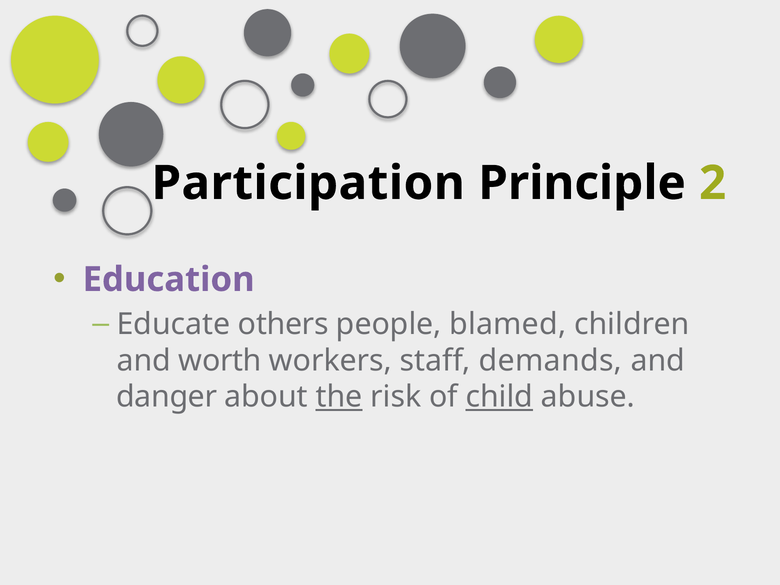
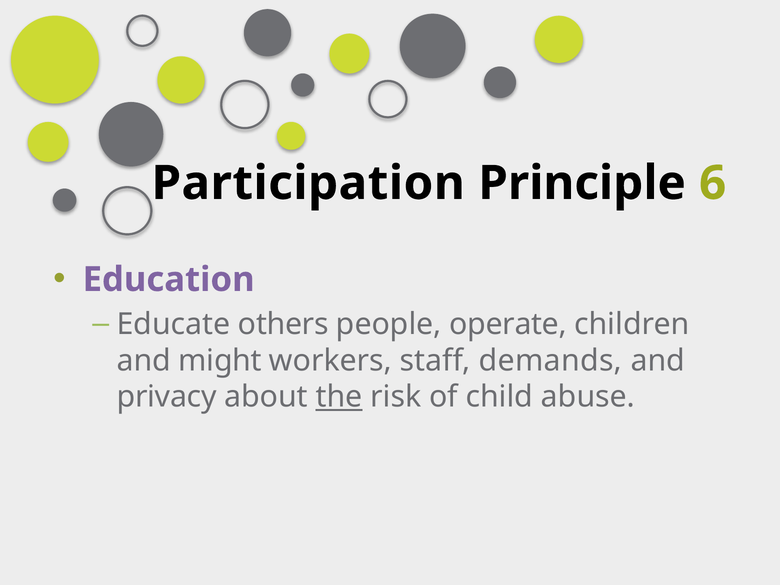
2: 2 -> 6 (713, 183)
blamed: blamed -> operate (508, 324)
worth: worth -> might (220, 361)
danger: danger -> privacy (167, 397)
child underline: present -> none (499, 397)
